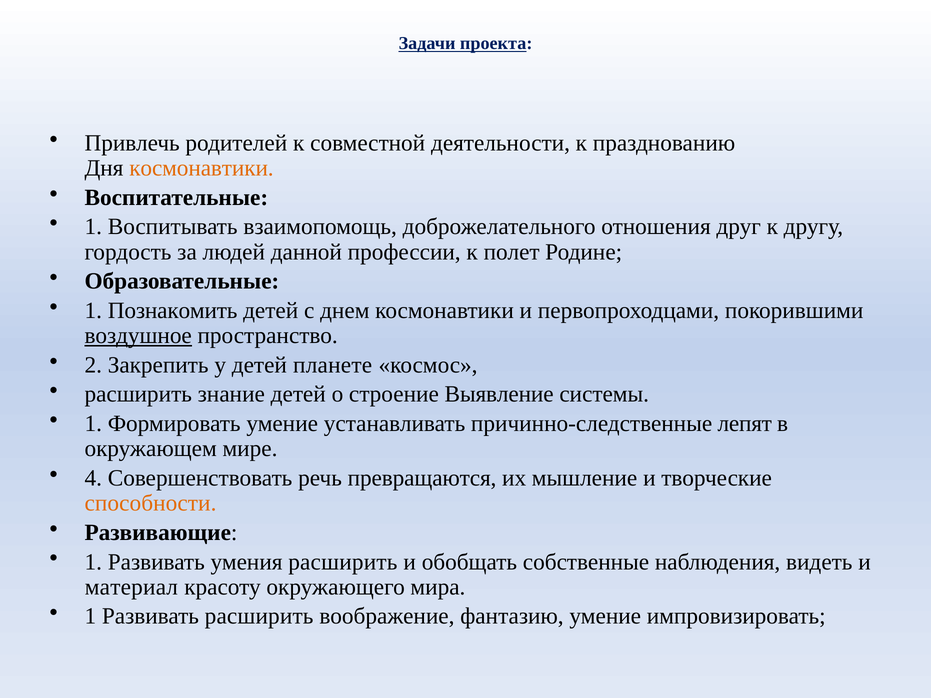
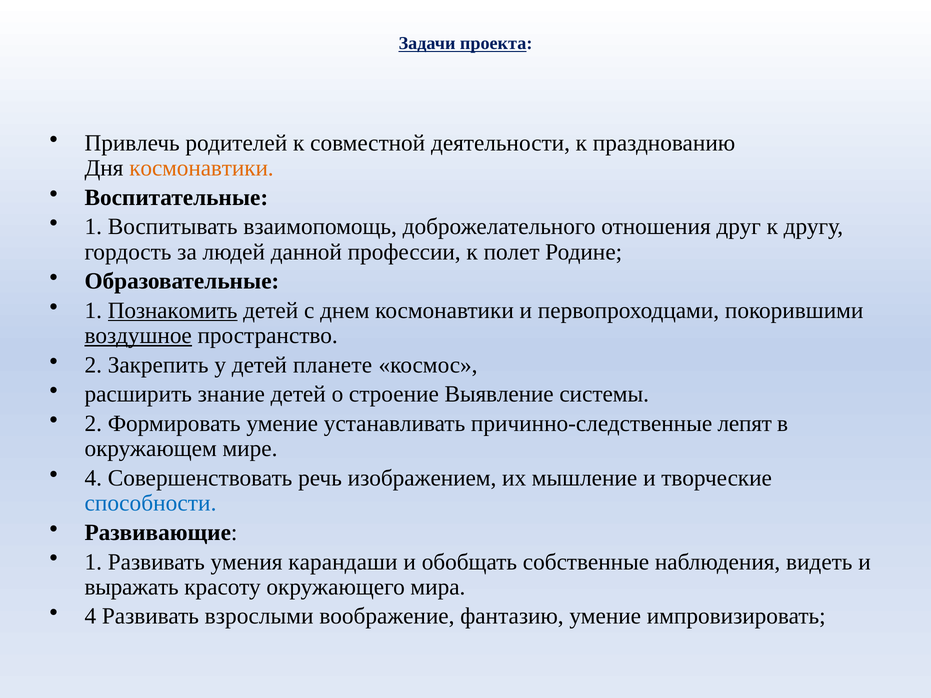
Познакомить underline: none -> present (173, 311)
1: 1 -> 2 (93, 424)
превращаются: превращаются -> изображением (422, 478)
способности colour: orange -> blue (151, 503)
умения расширить: расширить -> карандаши (343, 562)
материал: материал -> выражать (132, 587)
1: 1 -> 4 (90, 616)
Развивать расширить: расширить -> взрослыми (259, 616)
